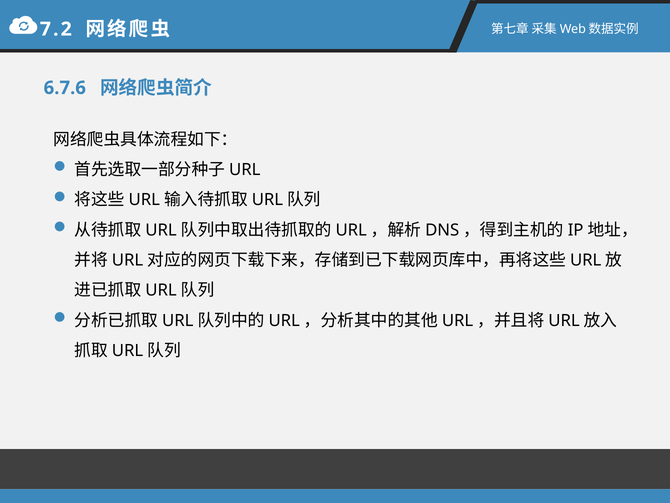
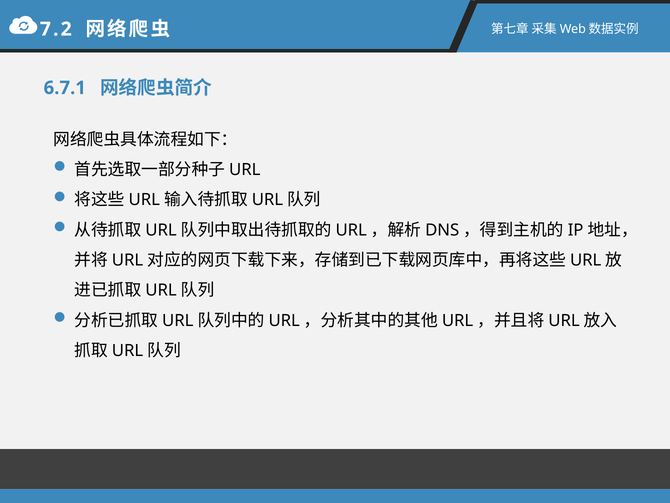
6.7.6: 6.7.6 -> 6.7.1 (65, 88)
